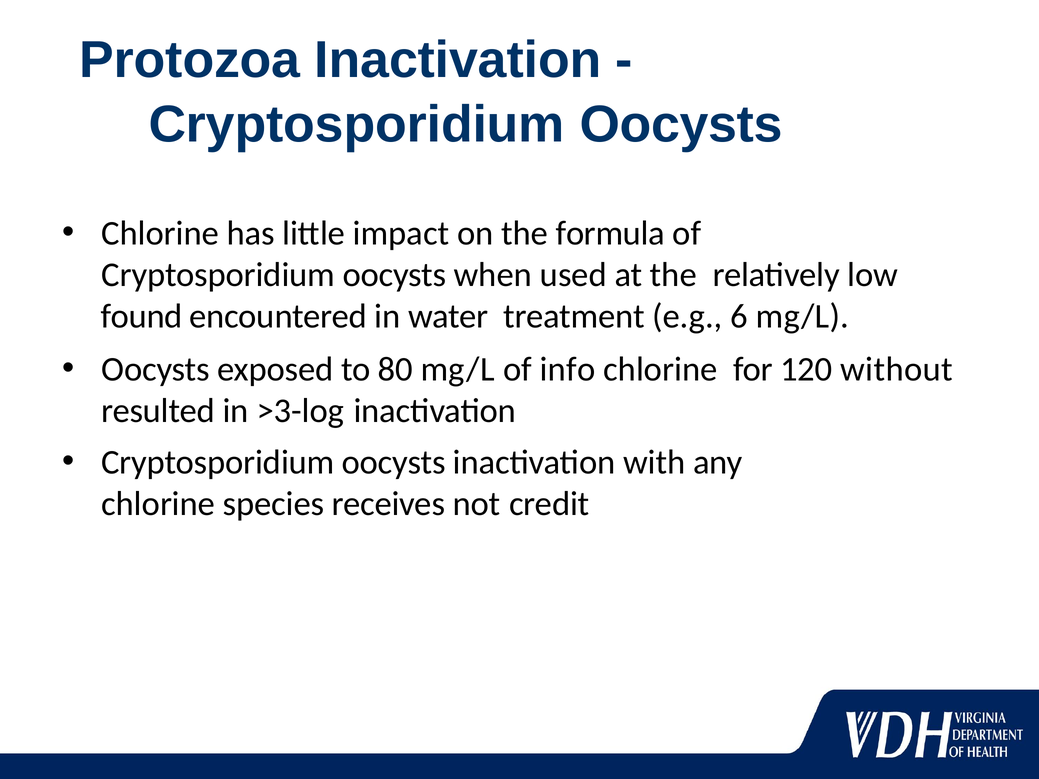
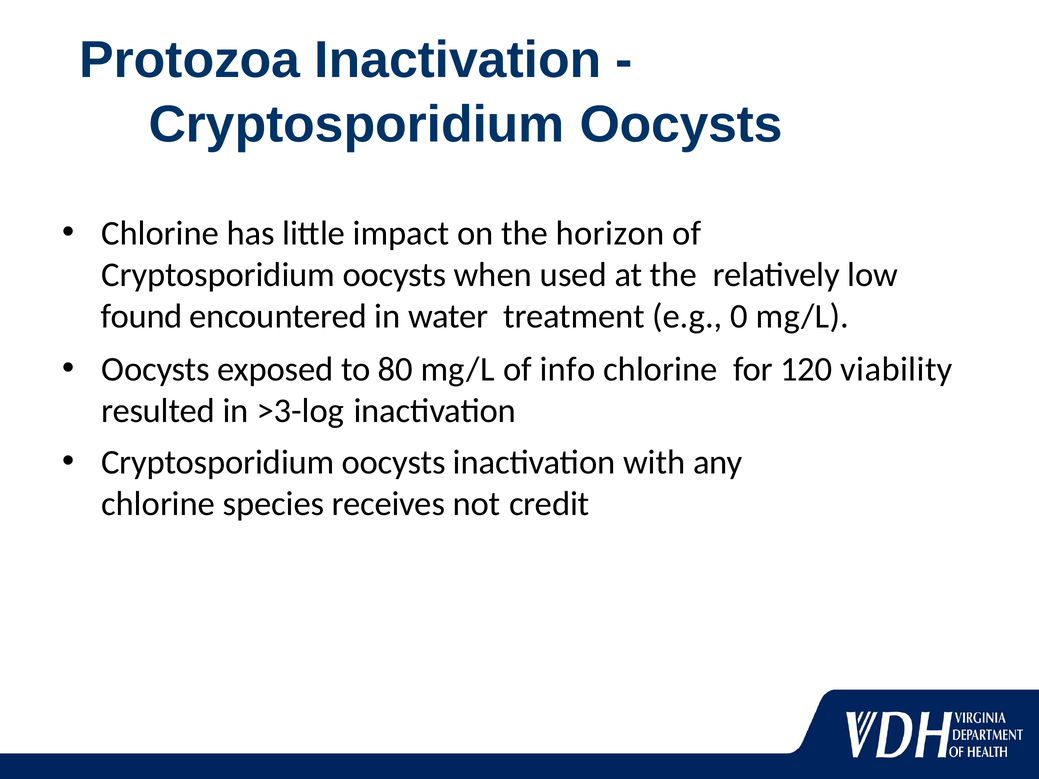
formula: formula -> horizon (610, 233)
6: 6 -> 0 (739, 317)
without: without -> viability (897, 369)
